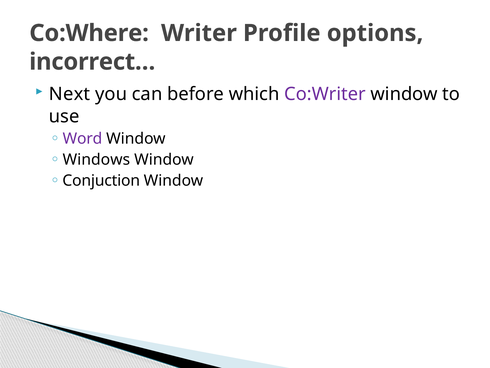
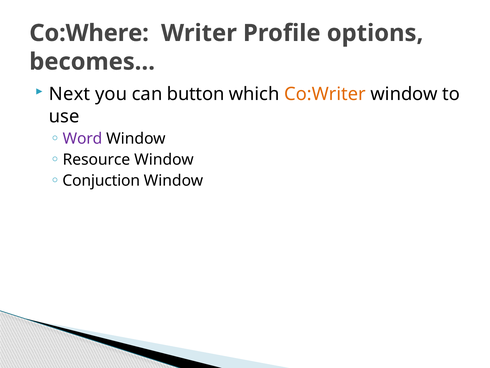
incorrect…: incorrect… -> becomes… (92, 62)
before: before -> button (196, 94)
Co:Writer colour: purple -> orange (325, 94)
Windows: Windows -> Resource (96, 160)
